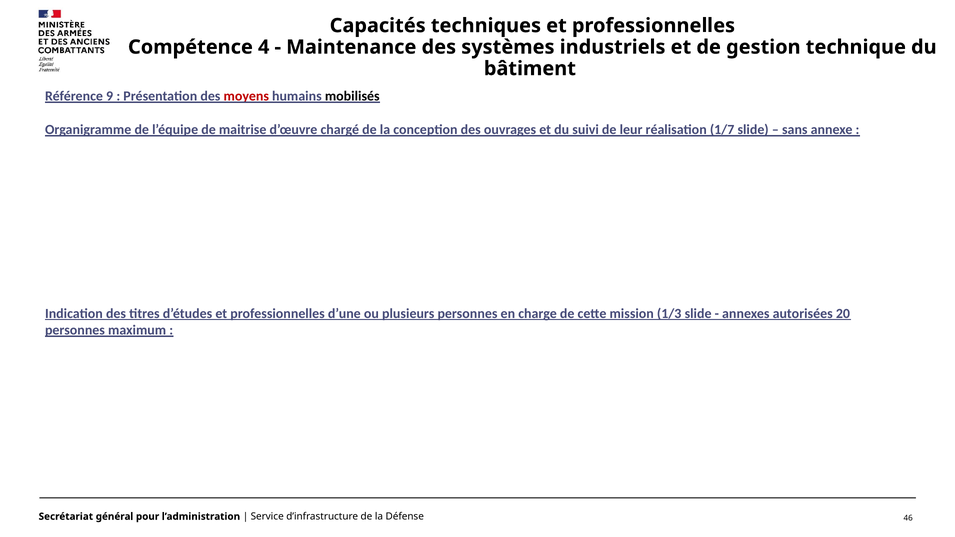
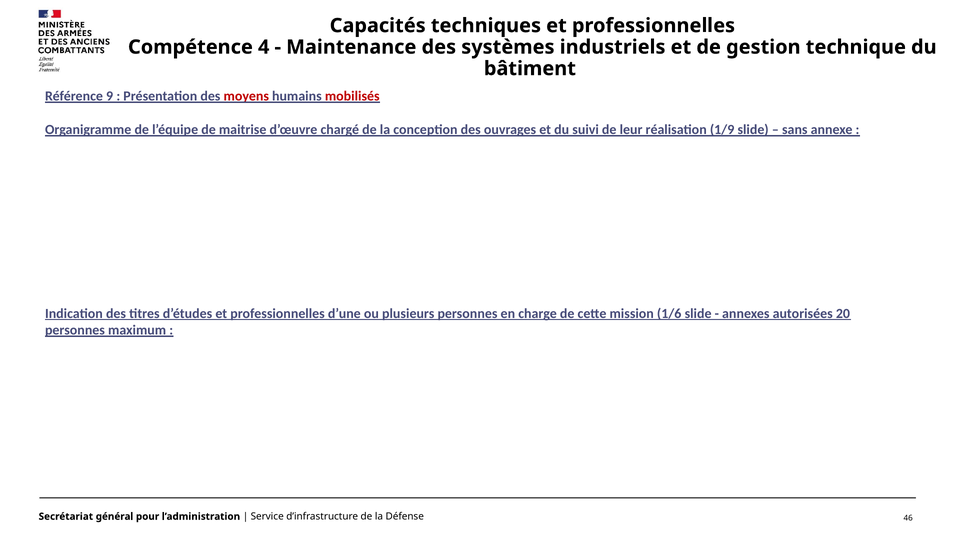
mobilisés colour: black -> red (352, 96)
1/7: 1/7 -> 1/9 (722, 130)
1/3: 1/3 -> 1/6 (669, 314)
